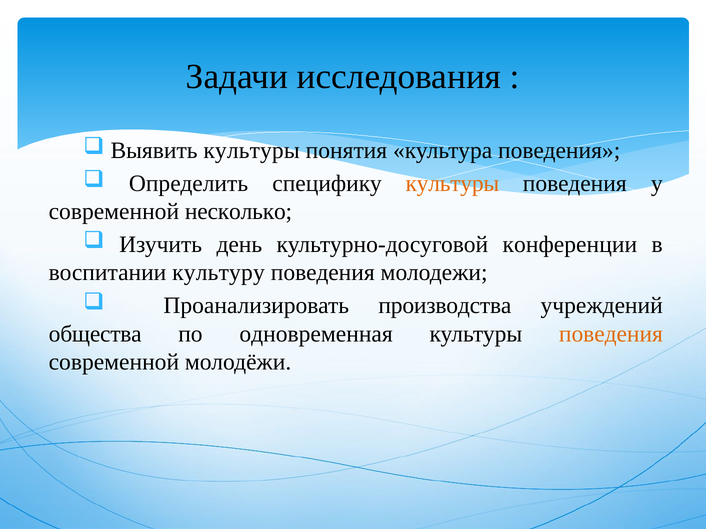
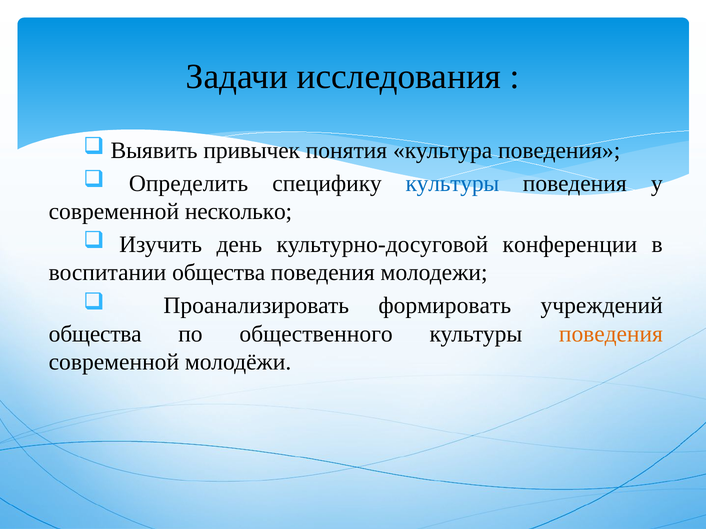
Выявить культуры: культуры -> привычек (252, 151)
культуры colour: orange -> blue (452, 184)
воспитании культуру: культуру -> общества (219, 273)
производства: производства -> формировать (445, 306)
одновременная: одновременная -> общественного (316, 334)
